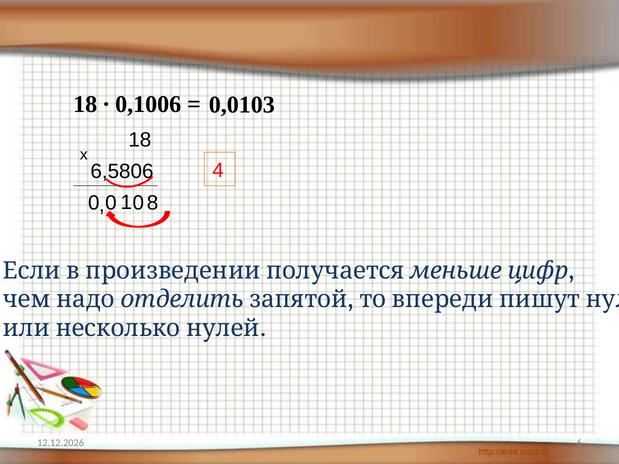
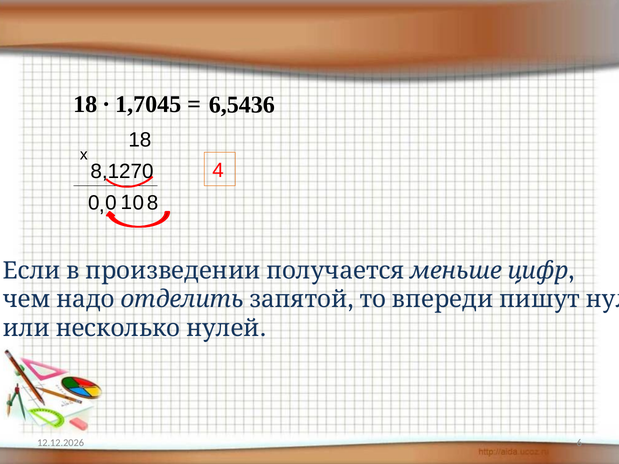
0,1006: 0,1006 -> 1,7045 (148, 104)
0,0103: 0,0103 -> 6,5436 (242, 105)
6,5806: 6,5806 -> 8,1270 (122, 171)
